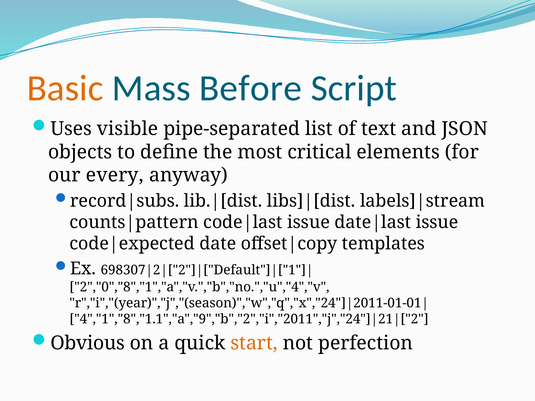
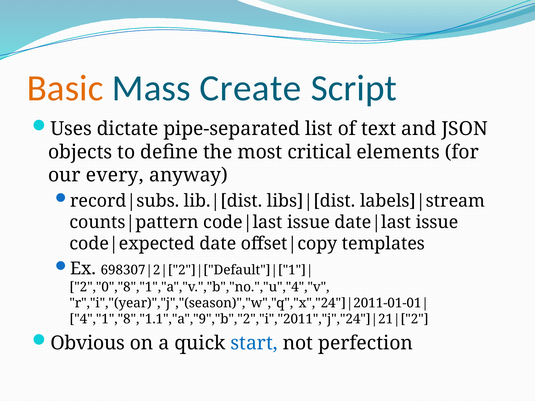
Before: Before -> Create (250, 88)
visible: visible -> dictate (128, 129)
start colour: orange -> blue (254, 343)
